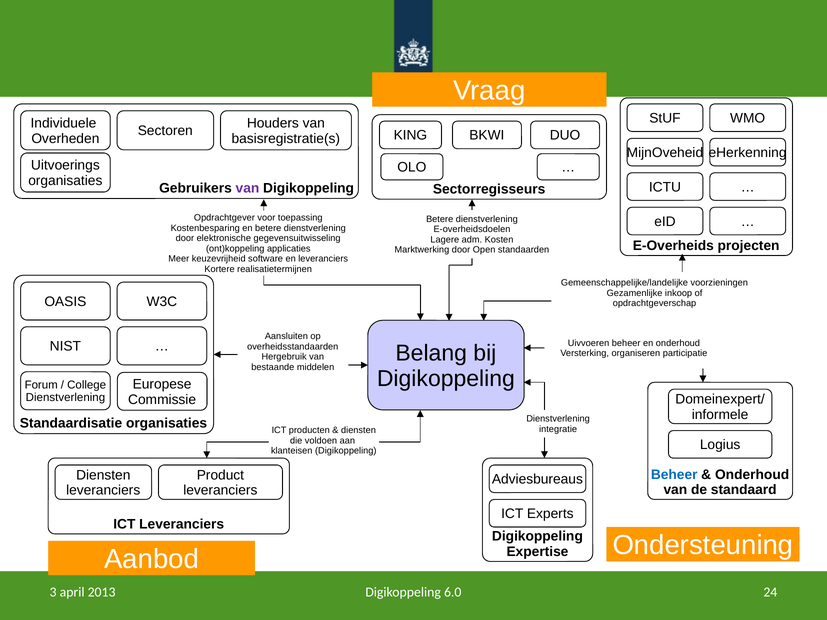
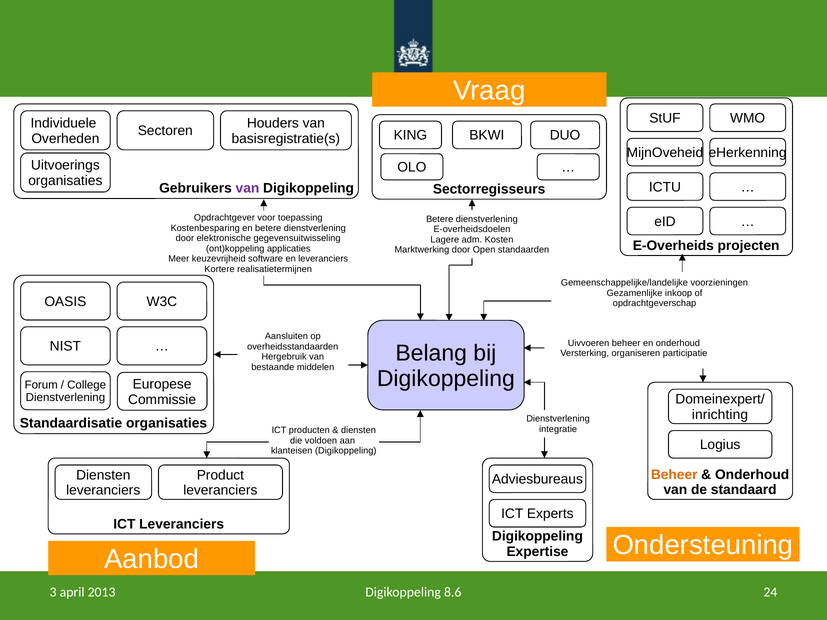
informele: informele -> inrichting (720, 415)
Beheer colour: blue -> orange (674, 475)
6.0: 6.0 -> 8.6 (453, 592)
